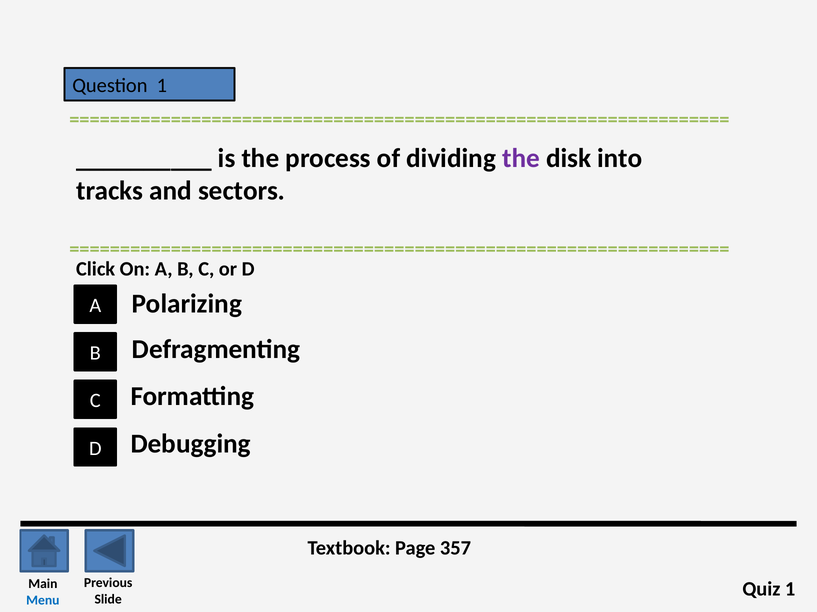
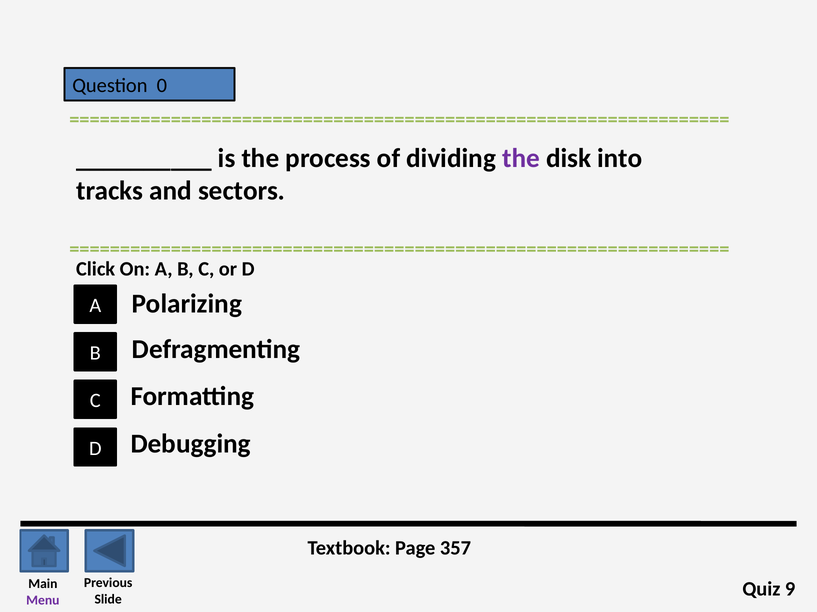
Question 1: 1 -> 0 (162, 86)
Quiz 1: 1 -> 9 (790, 590)
Menu colour: blue -> purple (43, 601)
